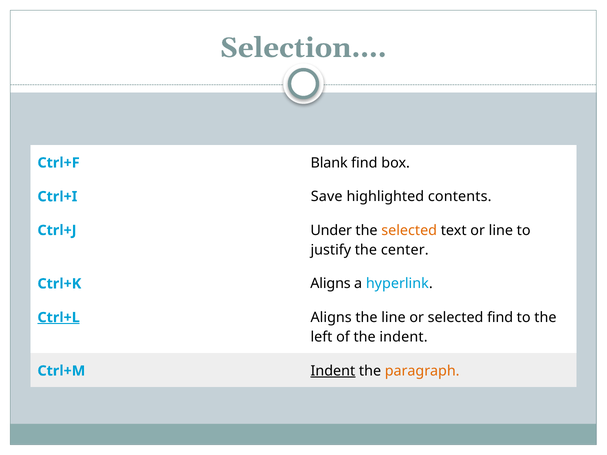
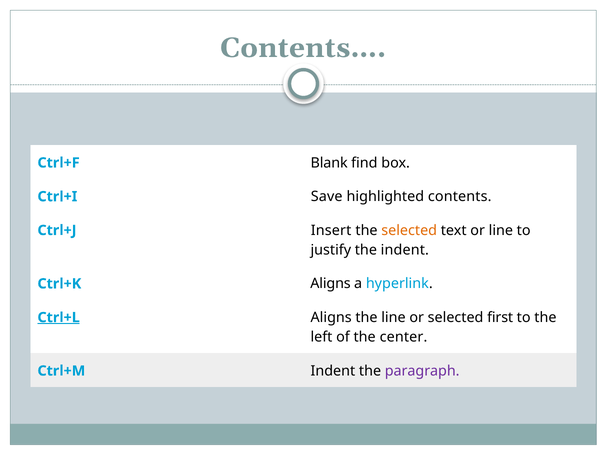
Selection…: Selection… -> Contents… (303, 48)
Under: Under -> Insert (331, 230)
the center: center -> indent (405, 250)
selected find: find -> first (500, 318)
the indent: indent -> center (403, 337)
Indent underline: present -> none (333, 371)
paragraph colour: orange -> purple (422, 371)
